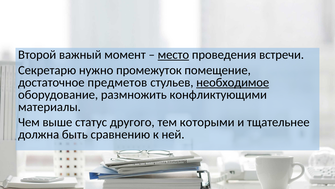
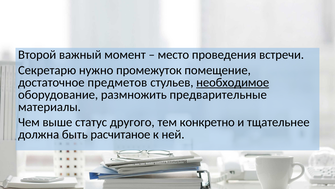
место underline: present -> none (173, 55)
конфликтующими: конфликтующими -> предварительные (218, 94)
которыми: которыми -> конкретно (207, 122)
сравнению: сравнению -> расчитаное (120, 134)
